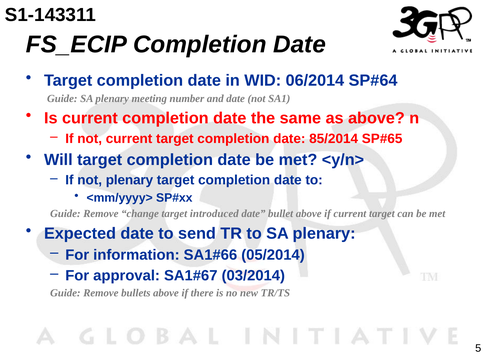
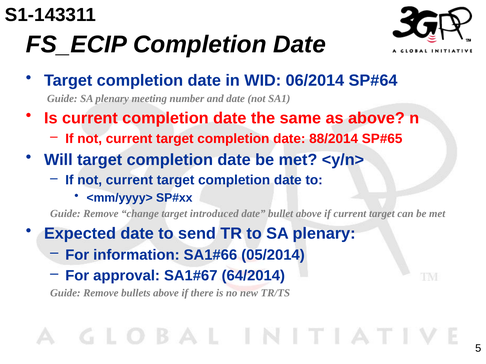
85/2014: 85/2014 -> 88/2014 (334, 139)
plenary: plenary -> current (129, 180)
03/2014: 03/2014 -> 64/2014 (253, 276)
